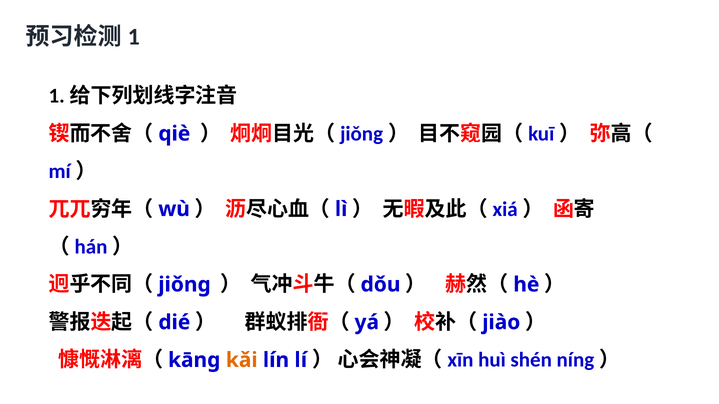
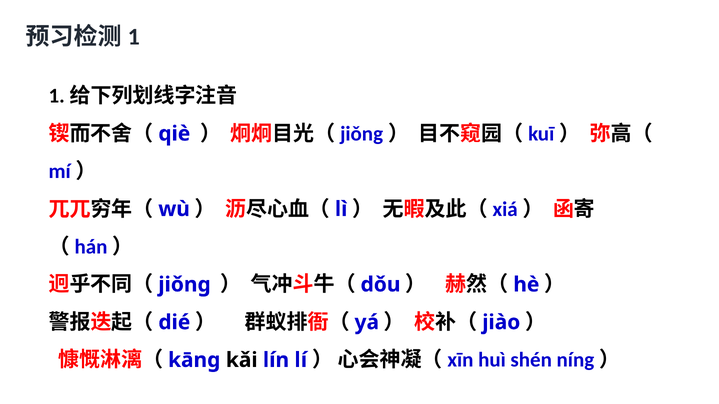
kǎi colour: orange -> black (242, 360)
